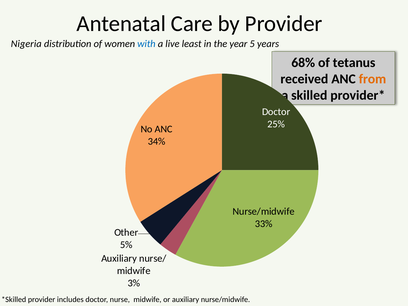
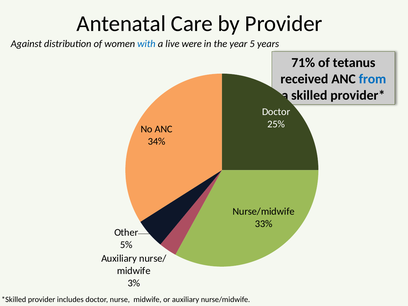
Nigeria: Nigeria -> Against (26, 44)
least: least -> were (192, 44)
68%: 68% -> 71% (303, 63)
from colour: orange -> blue (372, 79)
